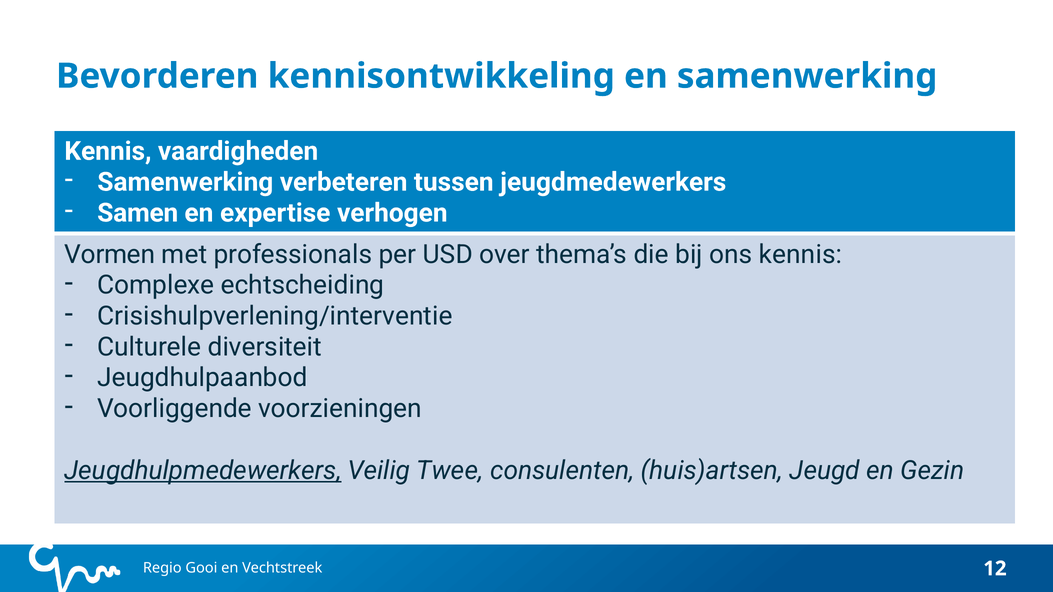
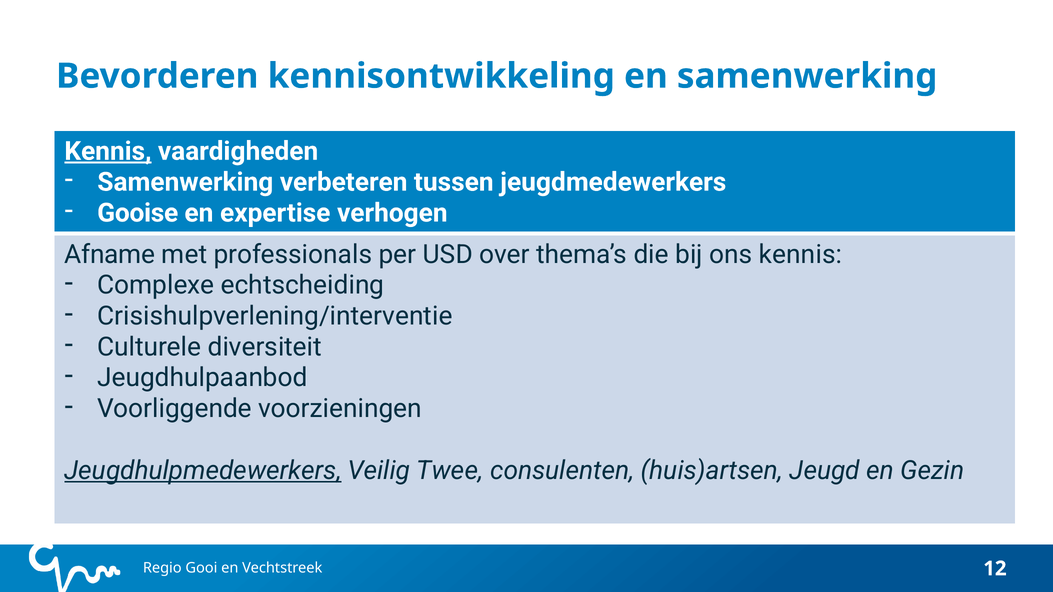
Kennis underline: none -> present (108, 151)
Samen: Samen -> Gooise (138, 213)
Vormen: Vormen -> Afname (110, 254)
